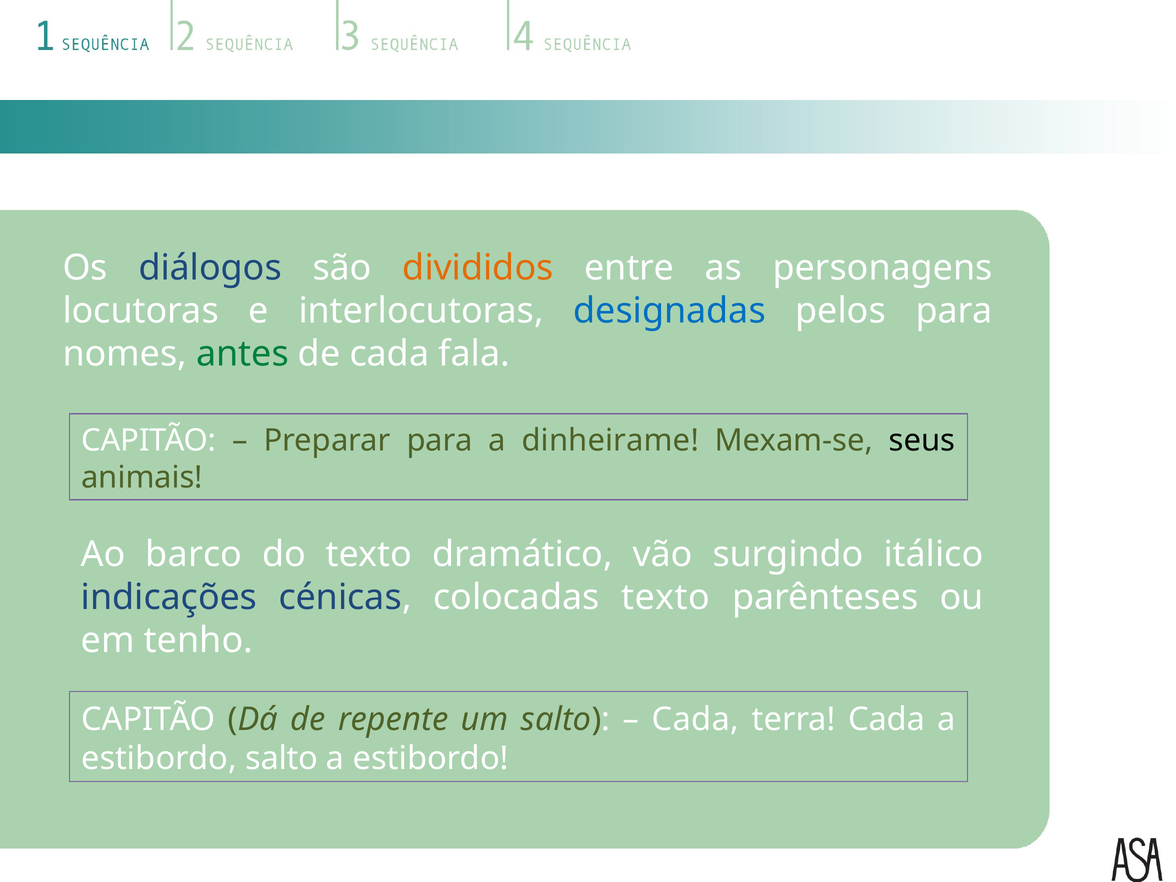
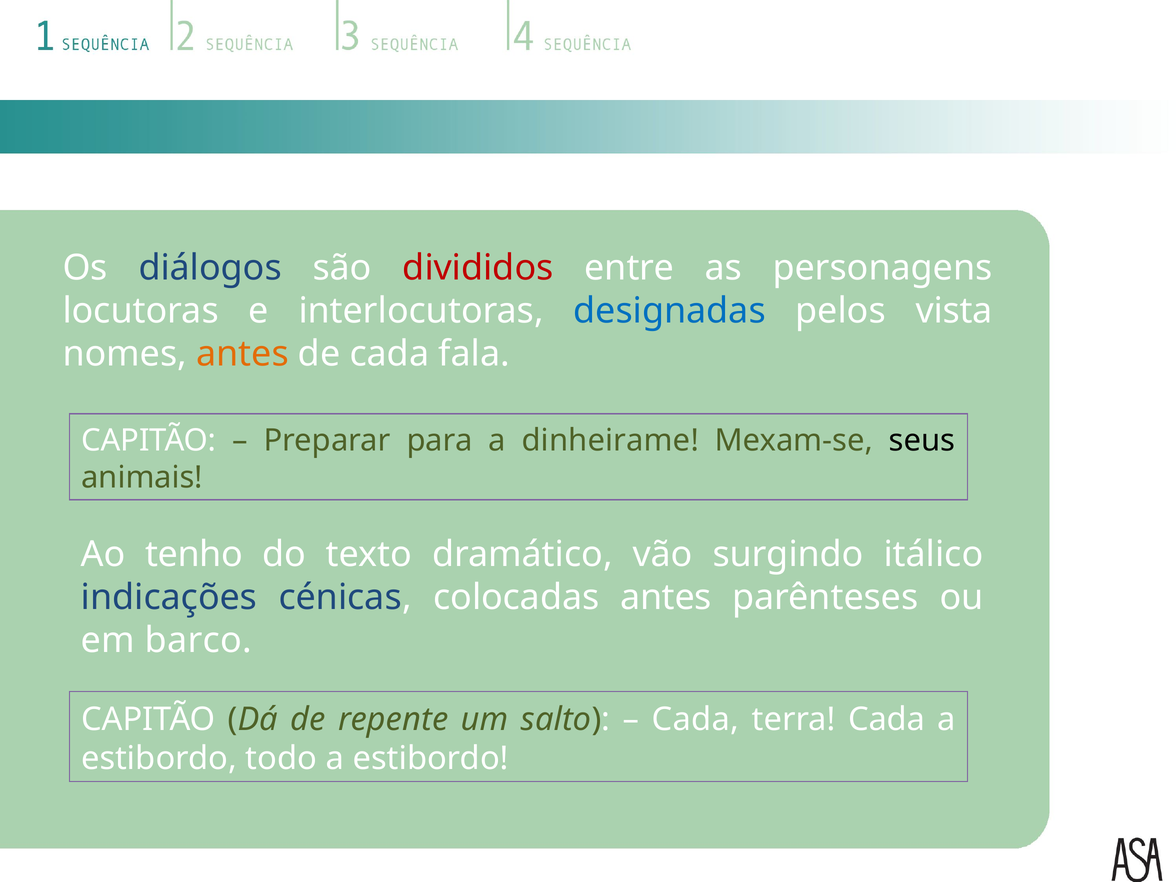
divididos colour: orange -> red (478, 268)
pelos para: para -> vista (954, 311)
antes colour: green -> orange (243, 354)
barco: barco -> tenho (194, 554)
colocadas texto: texto -> antes (666, 597)
tenho: tenho -> barco (198, 640)
estibordo salto: salto -> todo (281, 758)
